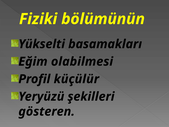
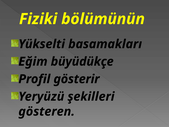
olabilmesi: olabilmesi -> büyüdükçe (82, 61)
küçülür: küçülür -> gösterir (77, 79)
